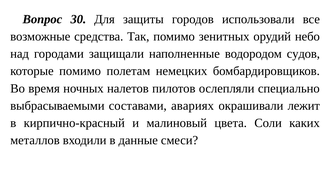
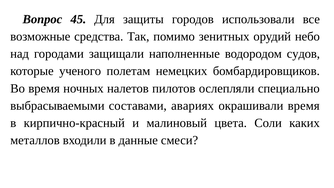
30: 30 -> 45 (78, 19)
которые помимо: помимо -> ученого (80, 71)
окрашивали лежит: лежит -> время (304, 106)
